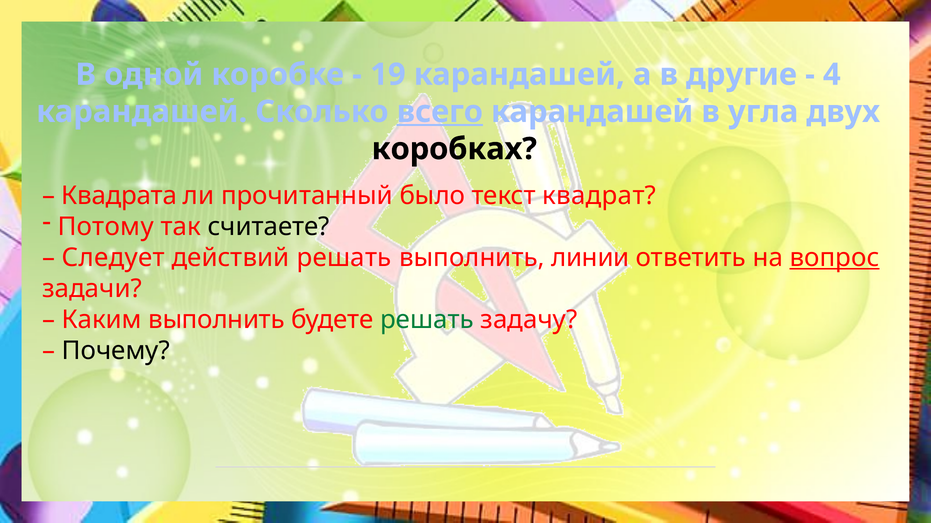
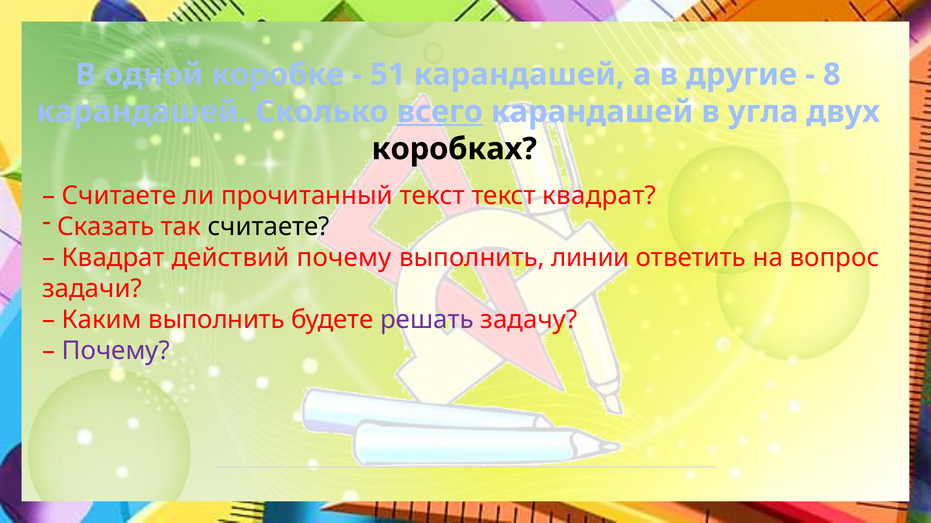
19: 19 -> 51 (388, 75)
4: 4 -> 8 (832, 75)
Квадрата: Квадрата -> Считаете (119, 196)
прочитанный было: было -> текст (432, 196)
Потому: Потому -> Сказать (106, 227)
Следует: Следует -> Квадрат (113, 258)
действий решать: решать -> почему (344, 258)
вопрос underline: present -> none (834, 258)
решать colour: green -> purple (427, 320)
Почему colour: black -> purple (116, 351)
